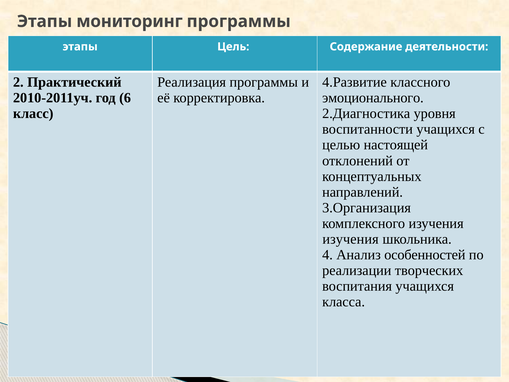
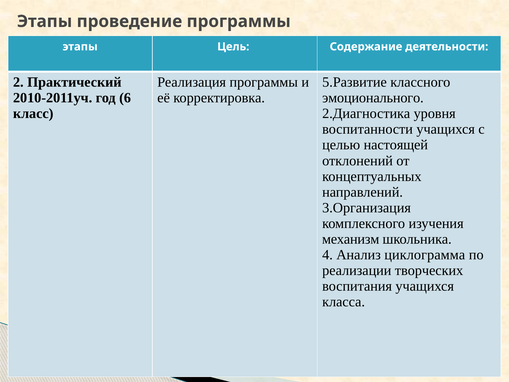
мониторинг: мониторинг -> проведение (129, 21)
4.Развитие: 4.Развитие -> 5.Развитие (355, 82)
изучения: изучения -> механизм (351, 239)
особенностей: особенностей -> циклограмма (425, 255)
